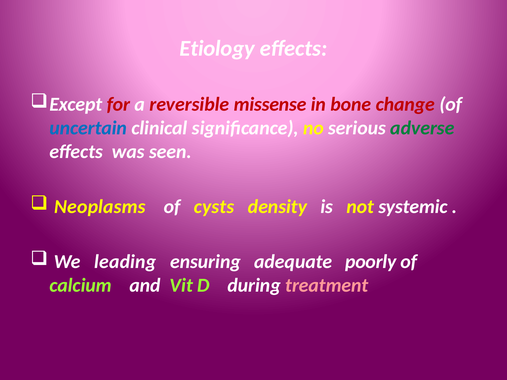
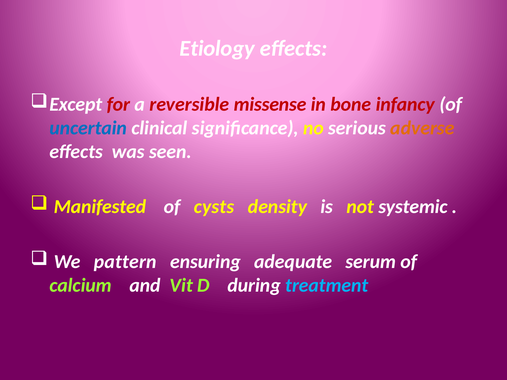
change: change -> infancy (405, 104)
adverse colour: green -> orange (422, 128)
Neoplasms: Neoplasms -> Manifested (100, 207)
leading: leading -> pattern (125, 262)
poorly: poorly -> serum (371, 262)
treatment colour: pink -> light blue (327, 286)
